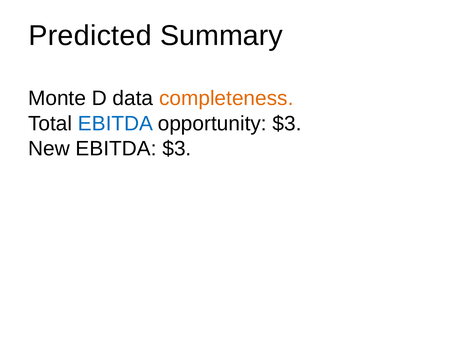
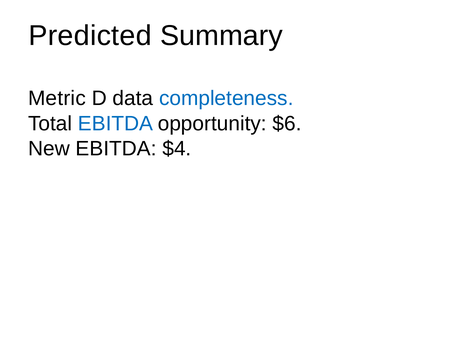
Monte: Monte -> Metric (57, 98)
completeness colour: orange -> blue (226, 98)
opportunity $3: $3 -> $6 (287, 123)
EBITDA $3: $3 -> $4 (177, 148)
